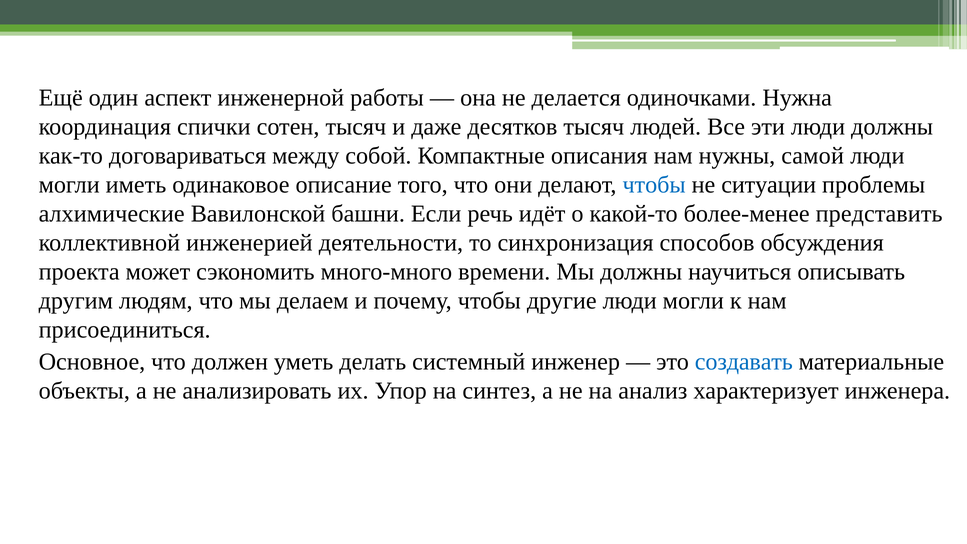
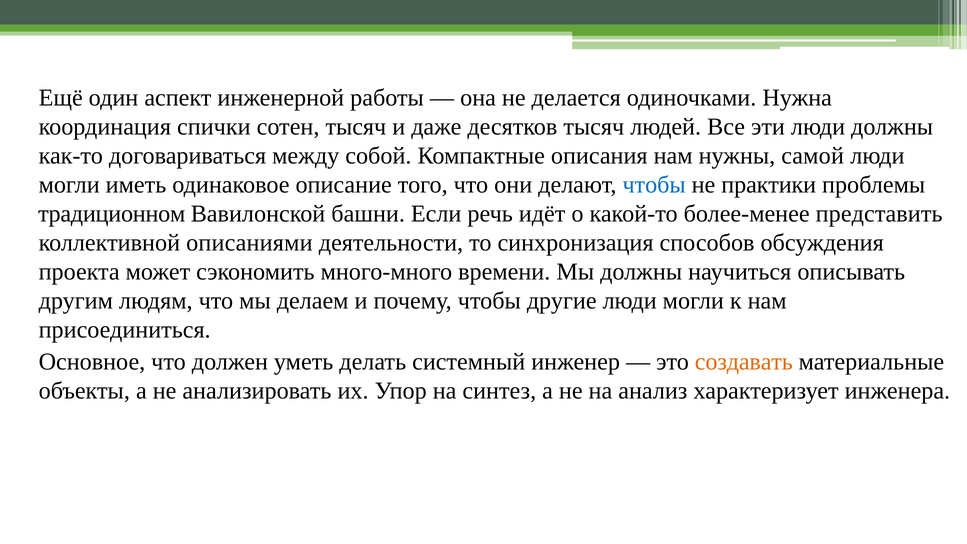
ситуации: ситуации -> практики (769, 185)
алхимические: алхимические -> традиционном (112, 214)
инженерией: инженерией -> описаниями (249, 243)
создавать colour: blue -> orange (744, 362)
